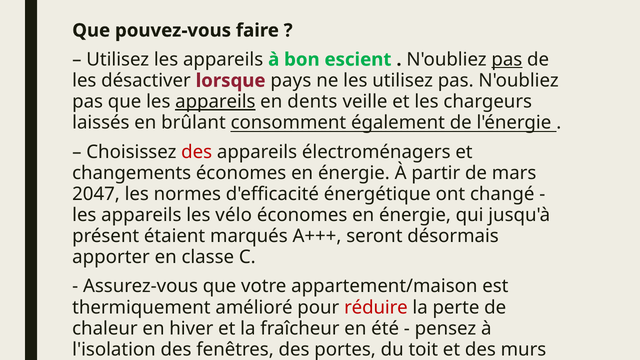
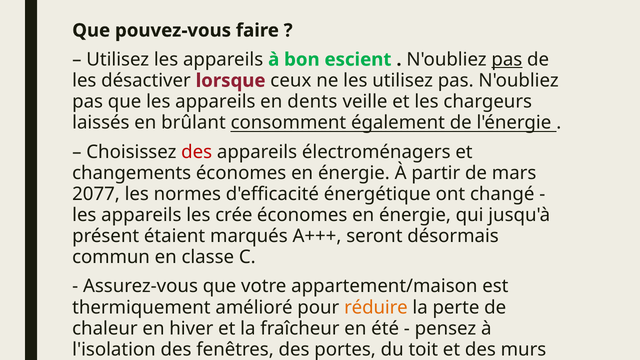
pays: pays -> ceux (291, 81)
appareils underline: present -> none (215, 102)
2047: 2047 -> 2077 (96, 194)
vélo: vélo -> crée (234, 215)
apporter: apporter -> commun (111, 257)
réduire colour: red -> orange (376, 307)
